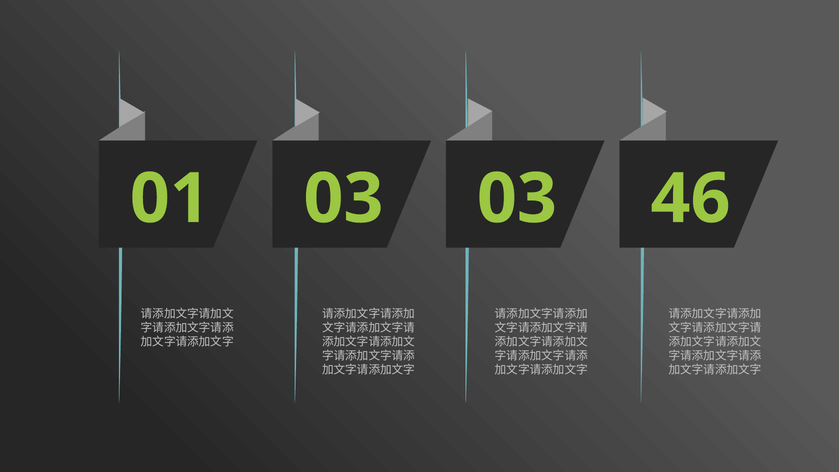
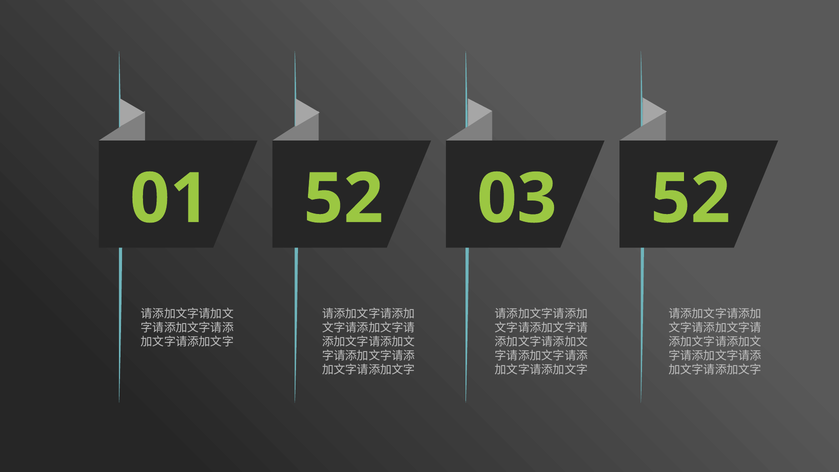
01 03: 03 -> 52 (343, 199)
03 46: 46 -> 52 (691, 199)
